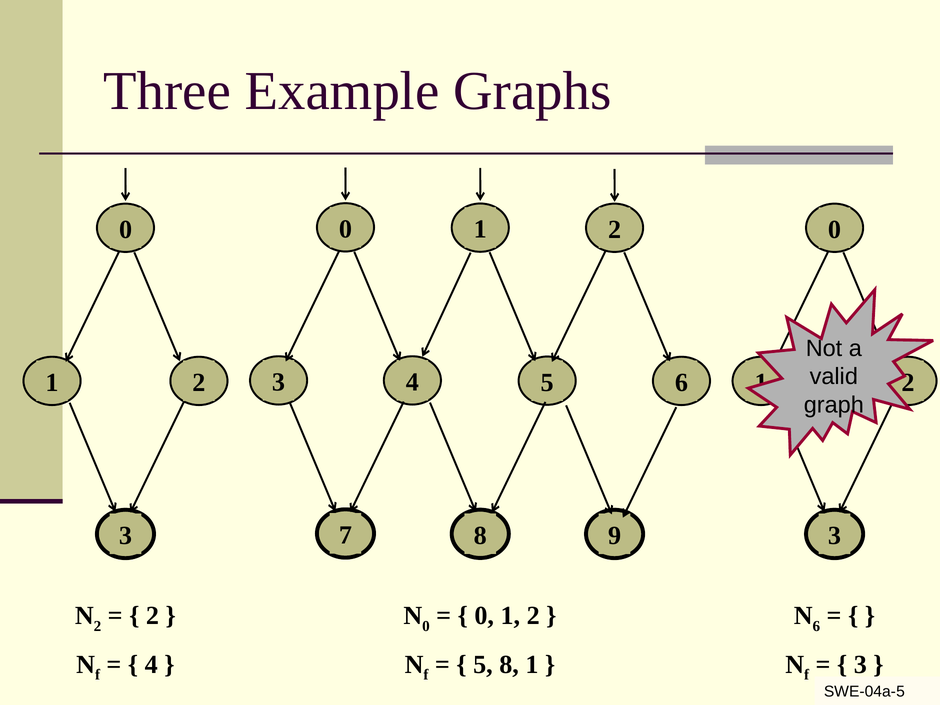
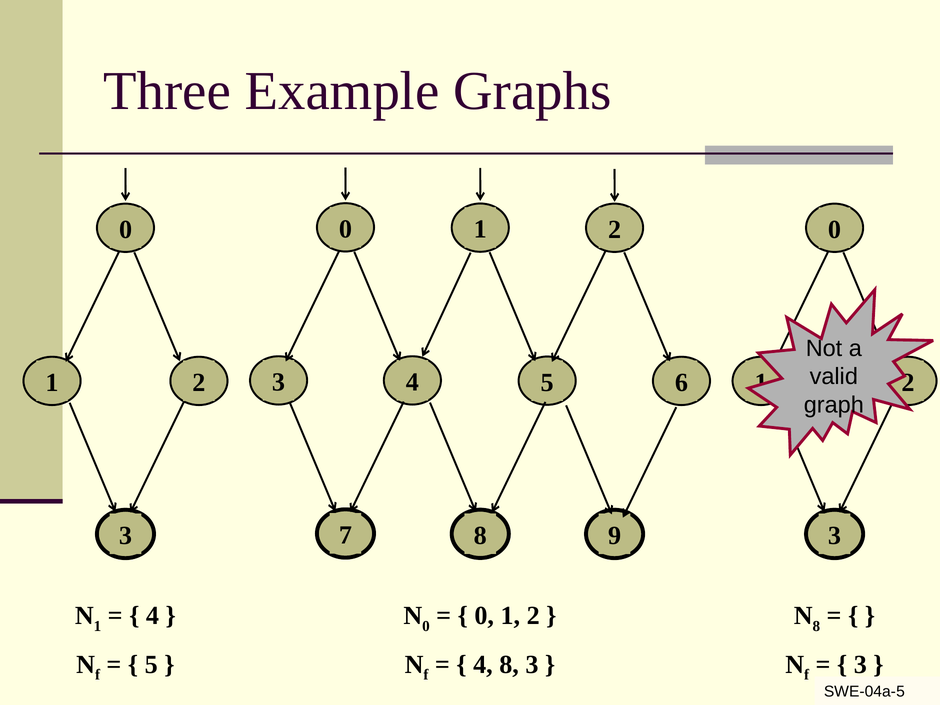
2: 2 -> 1 (98, 626)
2: 2 -> 4 (153, 616)
6: 6 -> 8 (816, 626)
4: 4 -> 5 (151, 665)
5: 5 -> 4 (483, 665)
8 1: 1 -> 3 (532, 665)
